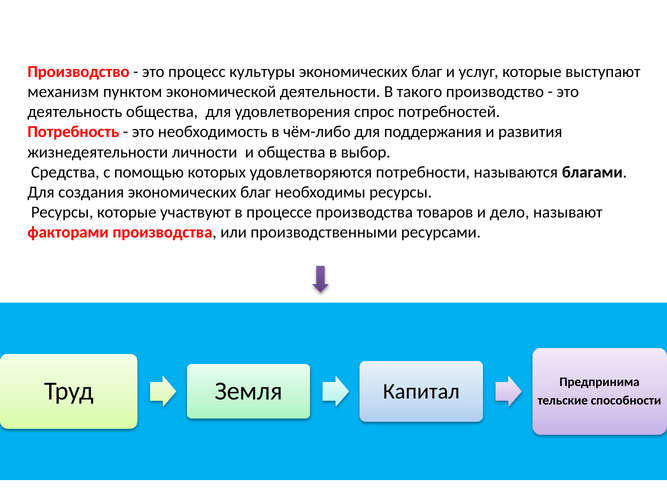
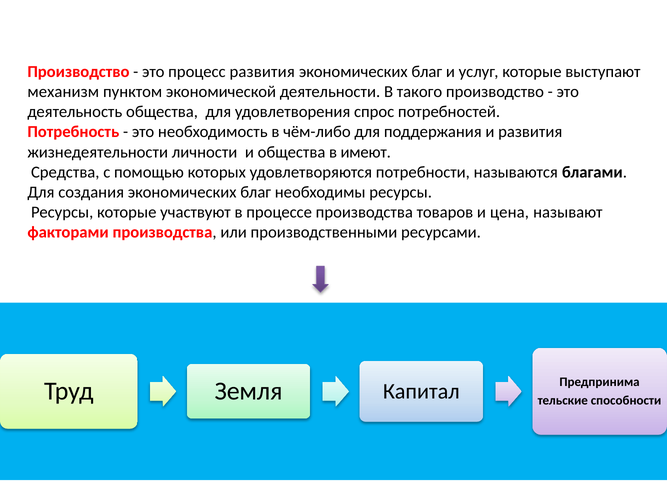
процесс культуры: культуры -> развития (262, 72)
выбор: выбор -> имеют (366, 152)
дело: дело -> цена (510, 212)
